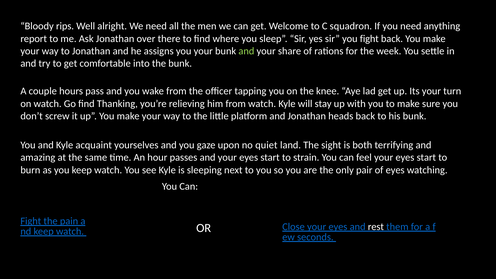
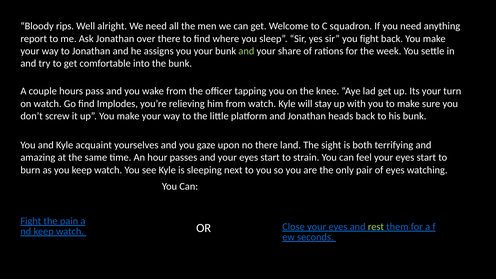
Thanking: Thanking -> Implodes (117, 104)
no quiet: quiet -> there (266, 145)
rest colour: white -> light green (376, 227)
